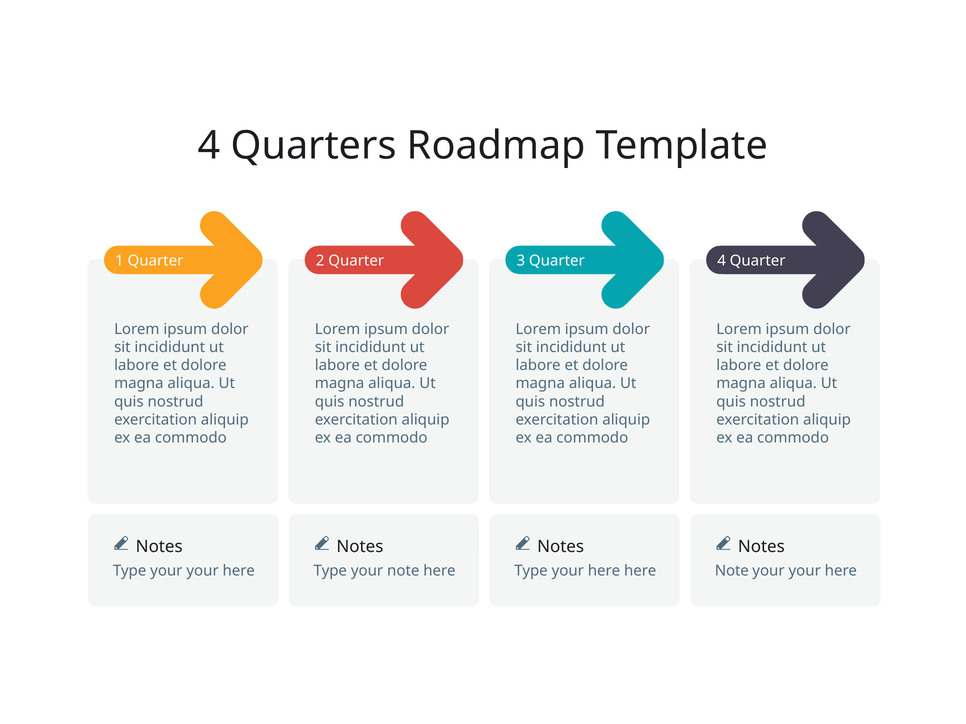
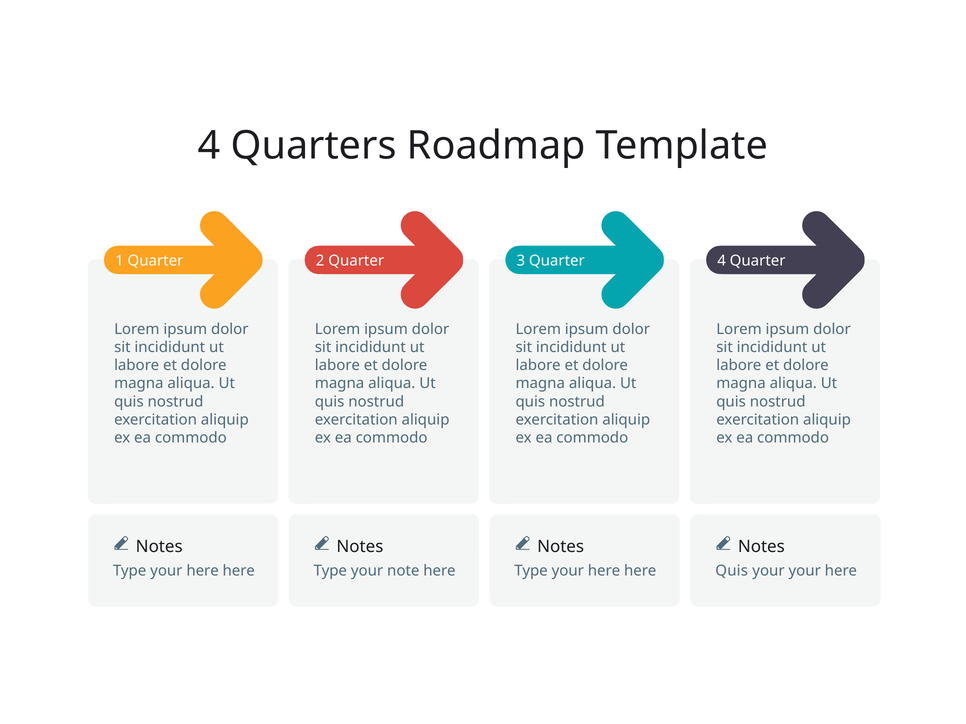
your: your -> here (203, 571)
Note: Note -> Quis (732, 571)
